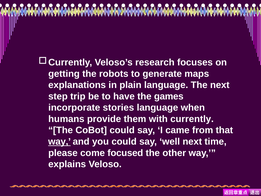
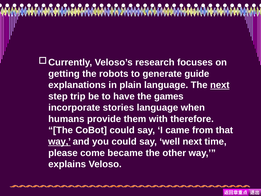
maps: maps -> guide (197, 74)
next underline: none -> present (220, 85)
currently: currently -> therefore (192, 119)
focused: focused -> became (125, 153)
